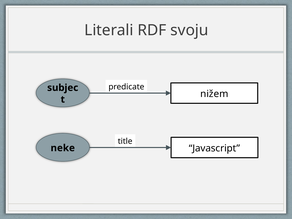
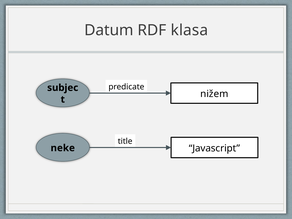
Literali: Literali -> Datum (109, 30)
svoju: svoju -> klasa (189, 30)
